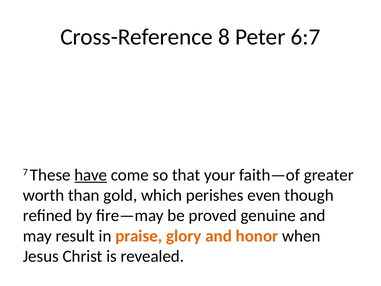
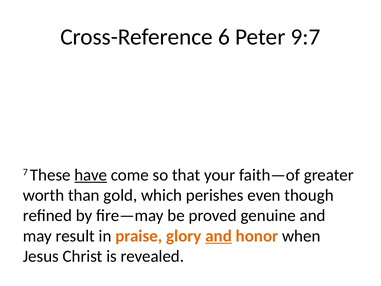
8: 8 -> 6 (224, 37)
6:7: 6:7 -> 9:7 (306, 37)
and underline: none -> present (219, 236)
